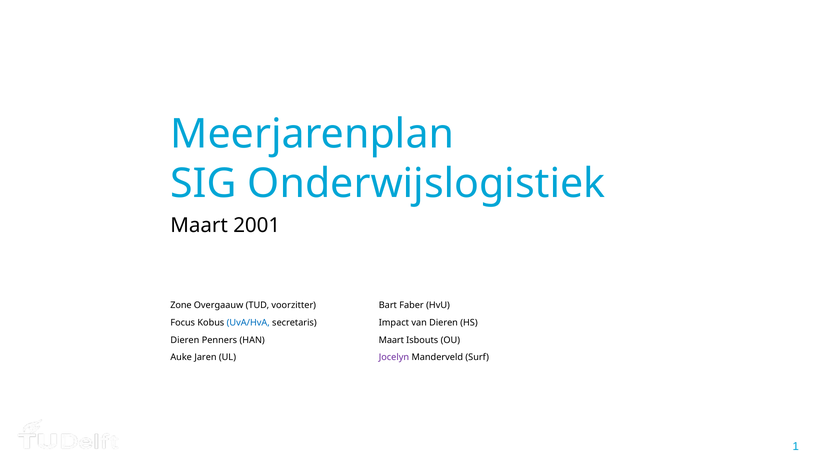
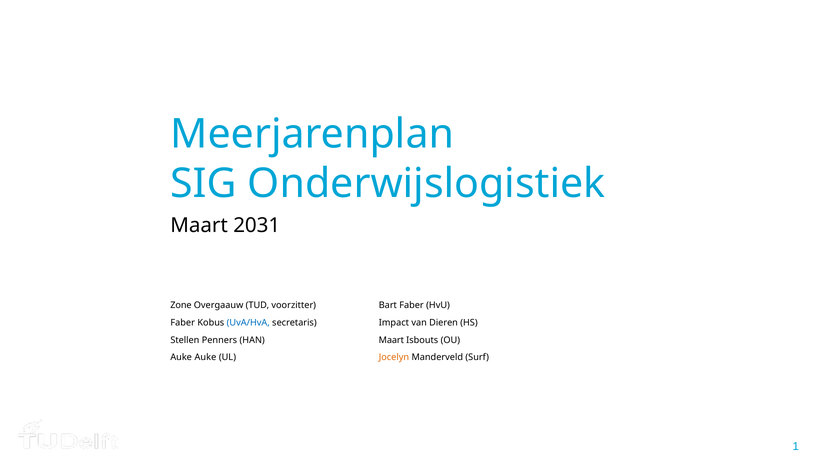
2001: 2001 -> 2031 (257, 225)
Focus: Focus -> Faber (183, 323)
Dieren: Dieren -> Stellen (185, 340)
Auke Jaren: Jaren -> Auke (205, 357)
Jocelyn colour: purple -> orange (394, 357)
